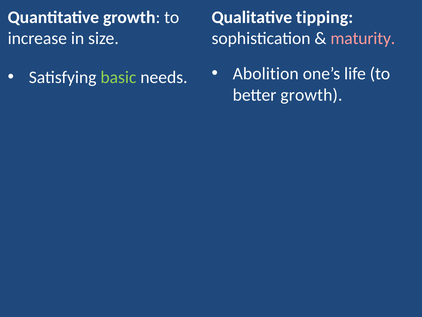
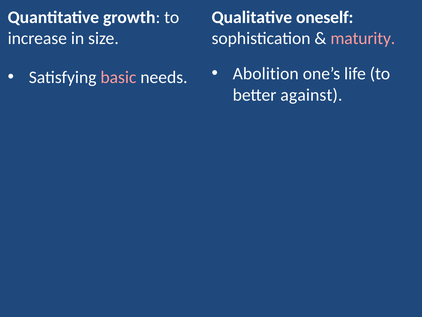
tipping: tipping -> oneself (325, 17)
basic colour: light green -> pink (118, 77)
better growth: growth -> against (311, 95)
